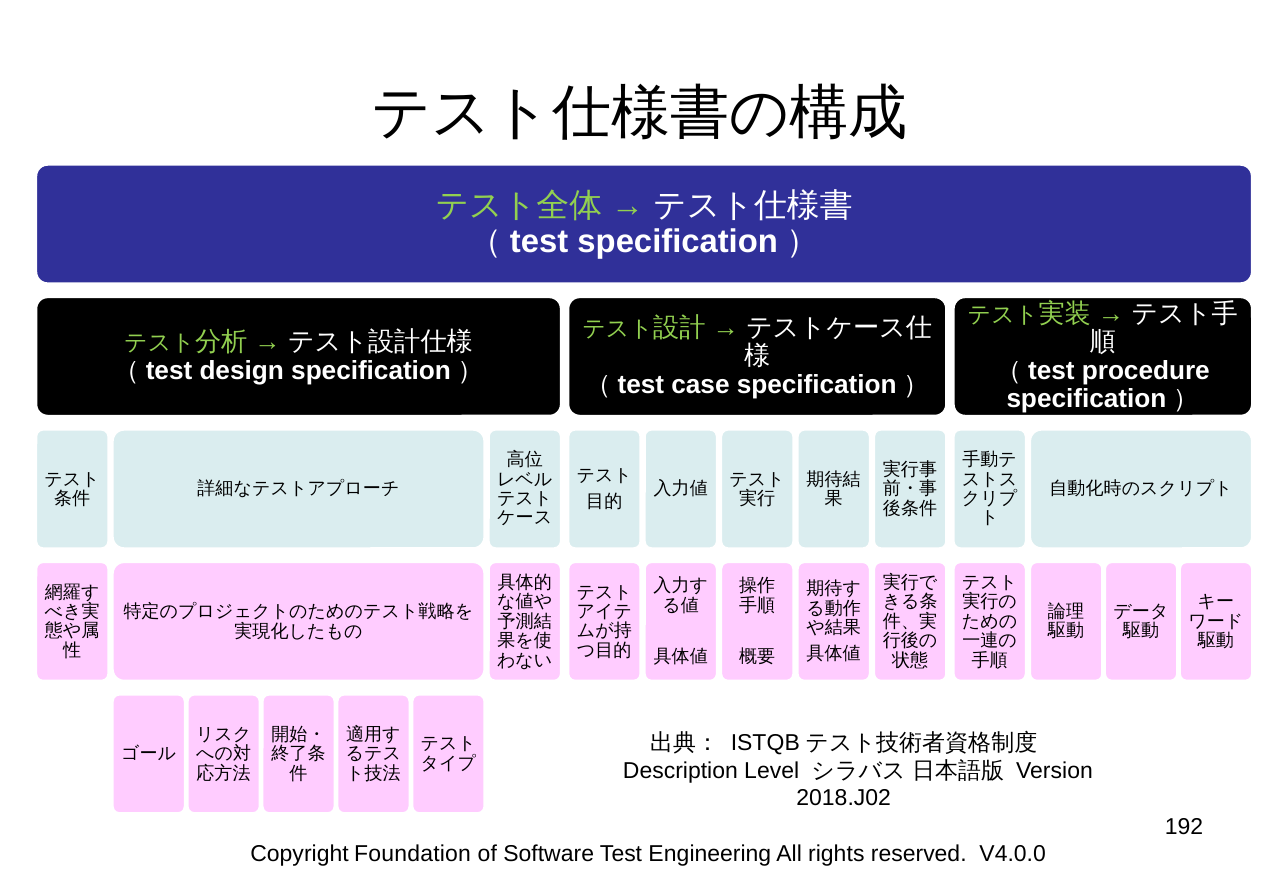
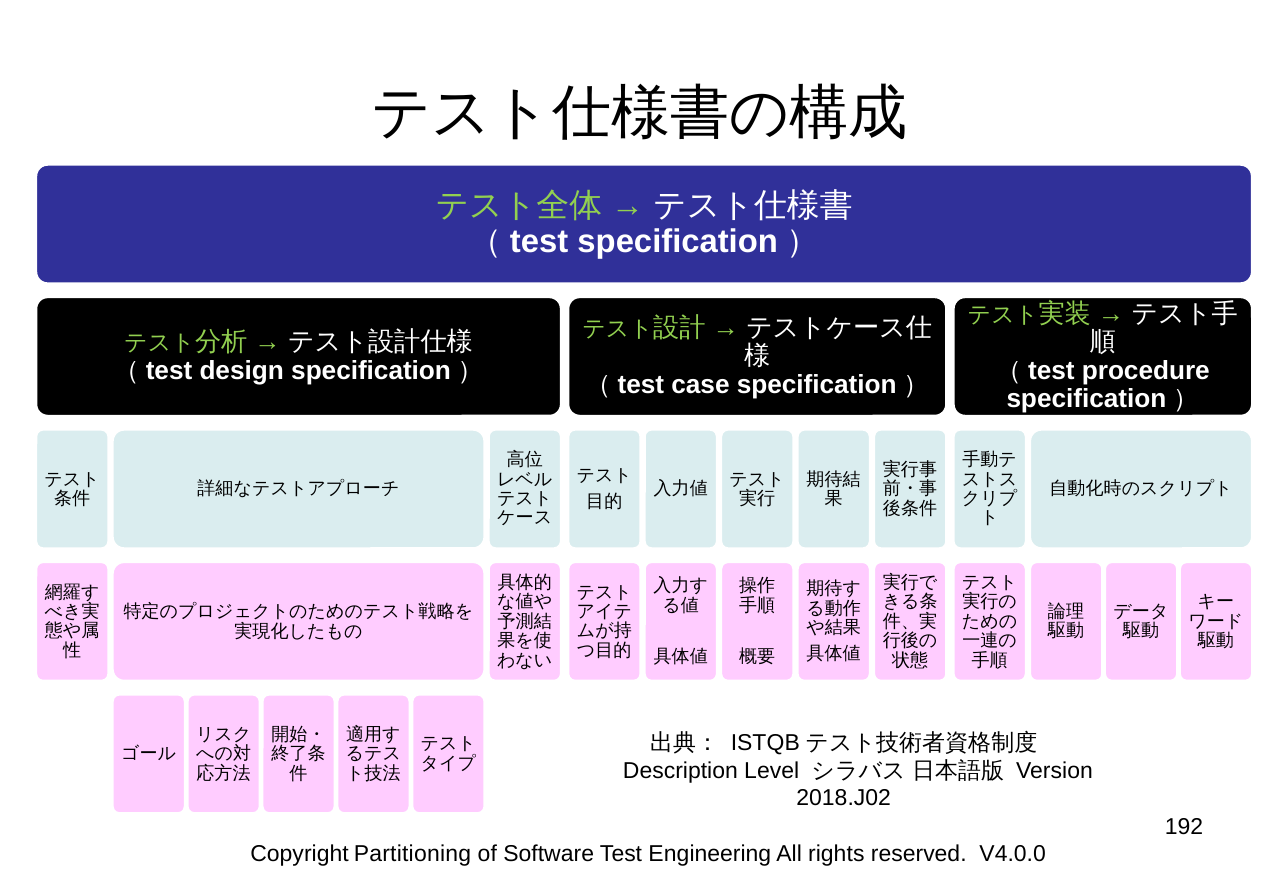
Foundation: Foundation -> Partitioning (412, 854)
